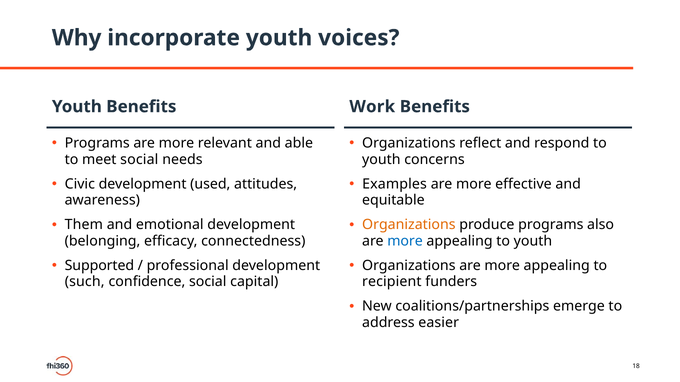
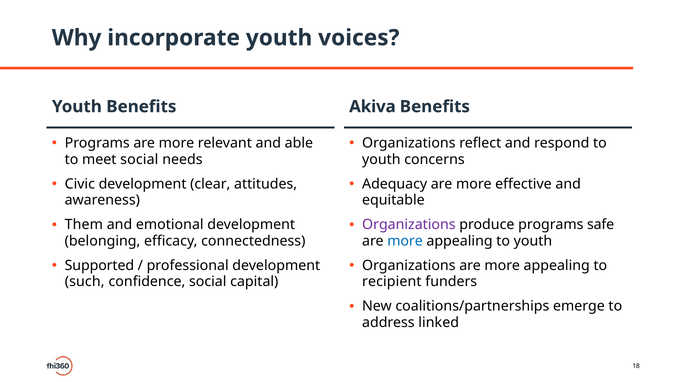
Work: Work -> Akiva (372, 107)
used: used -> clear (210, 184)
Examples: Examples -> Adequacy (395, 184)
Organizations colour: orange -> purple (409, 225)
also: also -> safe (601, 225)
easier: easier -> linked (439, 323)
